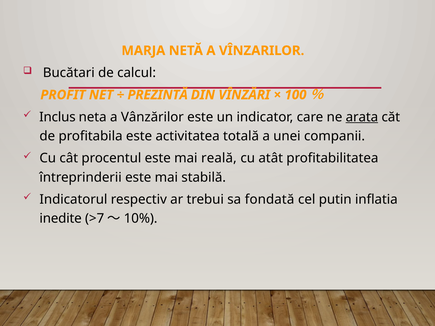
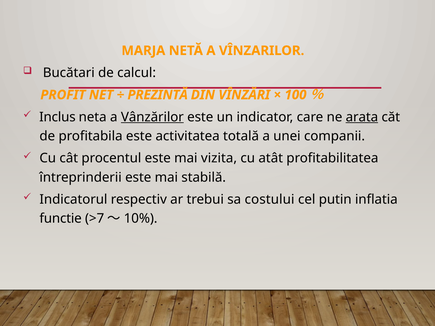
Vânzărilor underline: none -> present (152, 117)
reală: reală -> vizita (219, 158)
fondată: fondată -> costului (270, 200)
inedite: inedite -> functie (61, 219)
